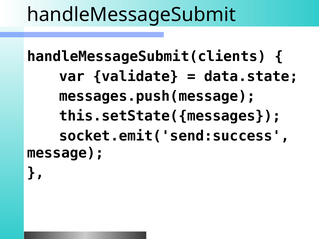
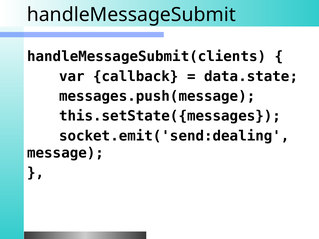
validate: validate -> callback (136, 76)
socket.emit('send:success: socket.emit('send:success -> socket.emit('send:dealing (174, 136)
